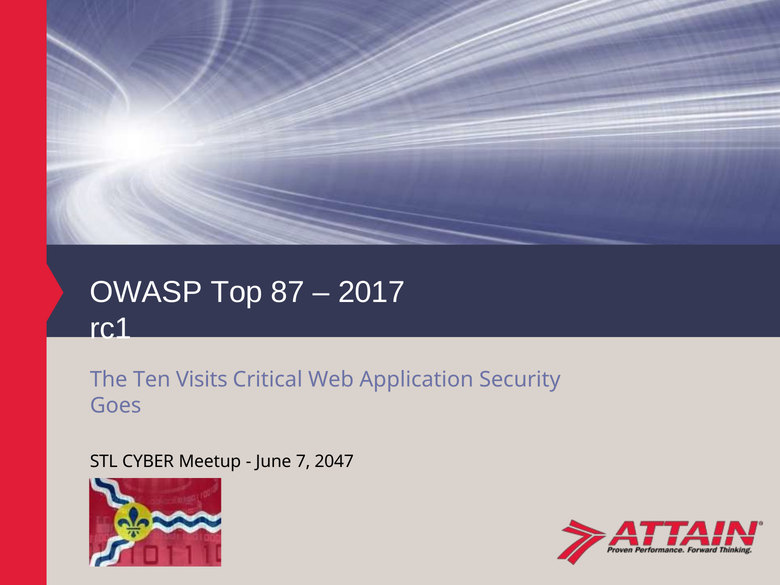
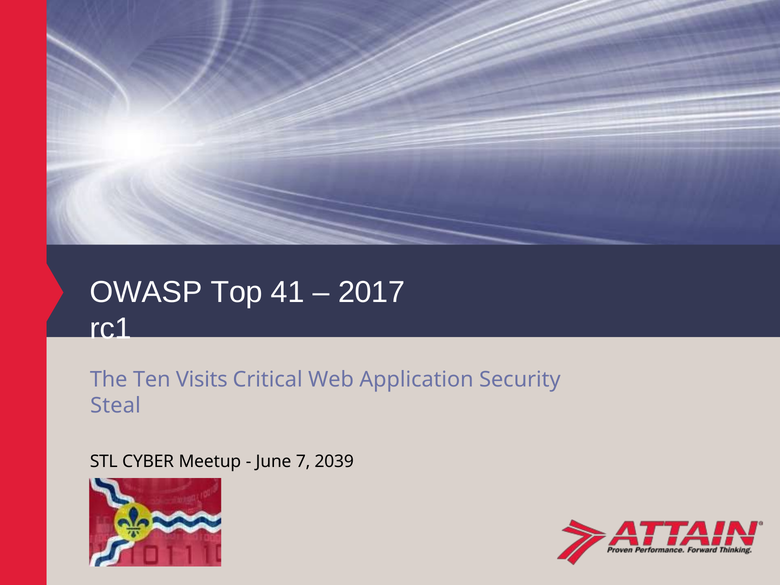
87: 87 -> 41 (288, 292)
Goes: Goes -> Steal (115, 406)
2047: 2047 -> 2039 (334, 462)
